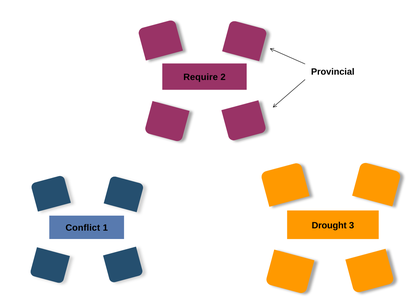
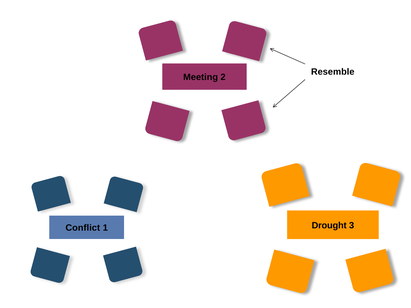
Provincial: Provincial -> Resemble (333, 72)
Require: Require -> Meeting (201, 77)
